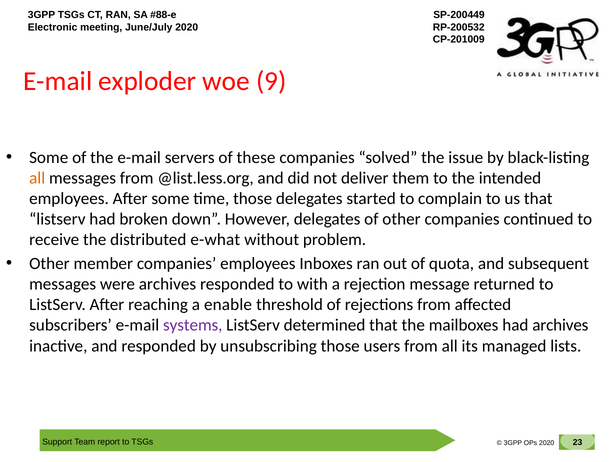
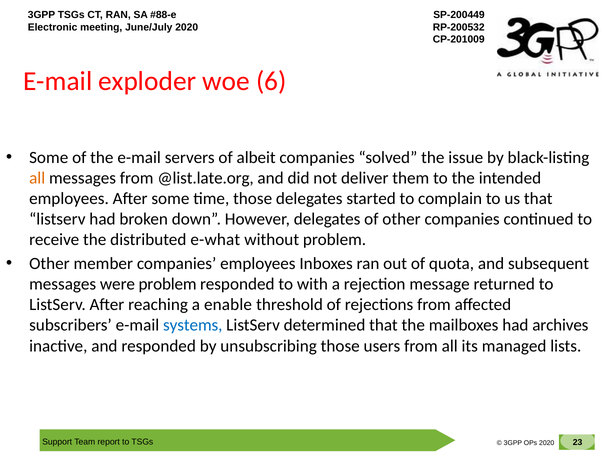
9: 9 -> 6 (271, 81)
these: these -> albeit (256, 158)
@list.less.org: @list.less.org -> @list.late.org (206, 178)
were archives: archives -> problem (168, 284)
systems colour: purple -> blue (193, 325)
